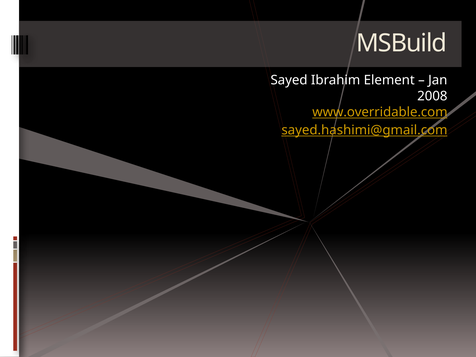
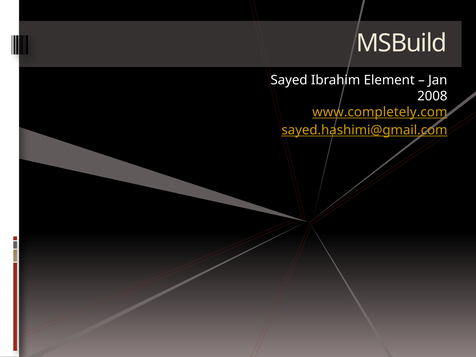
www.overridable.com: www.overridable.com -> www.completely.com (380, 112)
